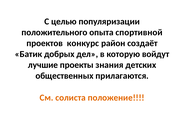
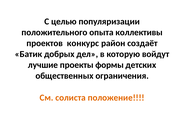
спортивной: спортивной -> коллективы (139, 32)
знания: знания -> формы (110, 65)
прилагаются: прилагаются -> ограничения (122, 76)
